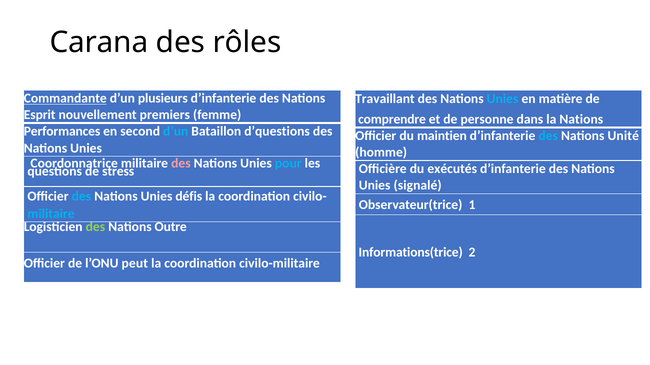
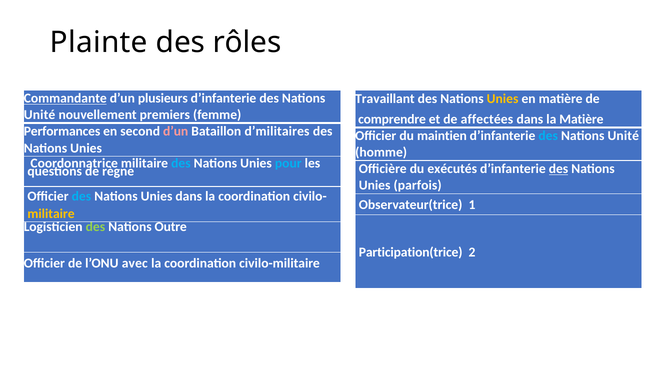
Carana: Carana -> Plainte (99, 43)
Unies colour: light blue -> yellow (503, 99)
Esprit: Esprit -> Unité (40, 115)
personne: personne -> affectées (487, 119)
la Nations: Nations -> Matière (581, 119)
d’un colour: light blue -> pink (176, 132)
d’questions: d’questions -> d’militaires (277, 132)
des colour: pink -> light blue (181, 164)
des underline: none -> present (559, 169)
stress: stress -> règne (118, 172)
signalé: signalé -> parfois (418, 186)
Unies défis: défis -> dans (189, 196)
militaire colour: light blue -> yellow (51, 214)
Informations(trice: Informations(trice -> Participation(trice (411, 253)
peut: peut -> avec (135, 264)
